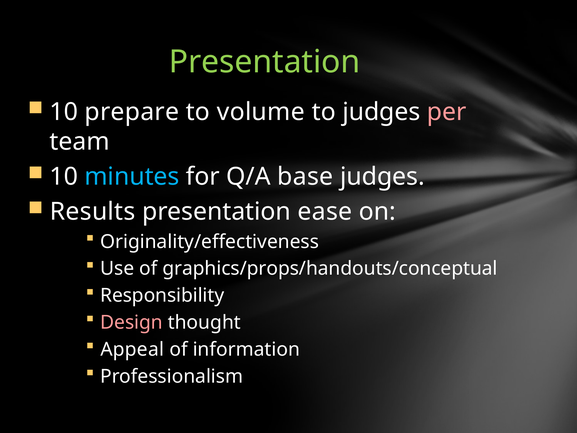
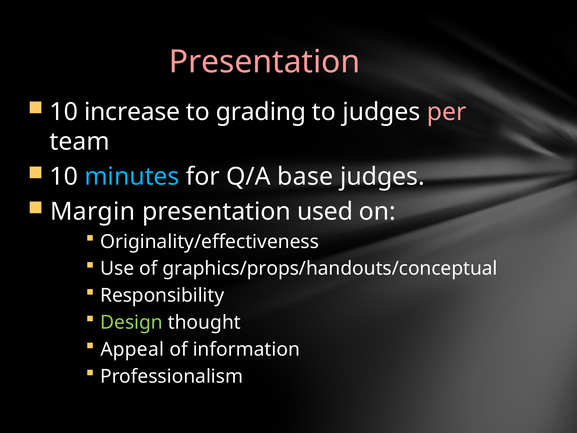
Presentation colour: light green -> pink (265, 62)
prepare: prepare -> increase (132, 112)
volume: volume -> grading (261, 112)
Results: Results -> Margin (93, 212)
ease: ease -> used (325, 212)
Design colour: pink -> light green (132, 322)
